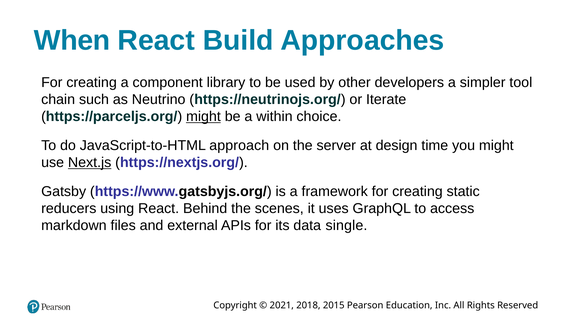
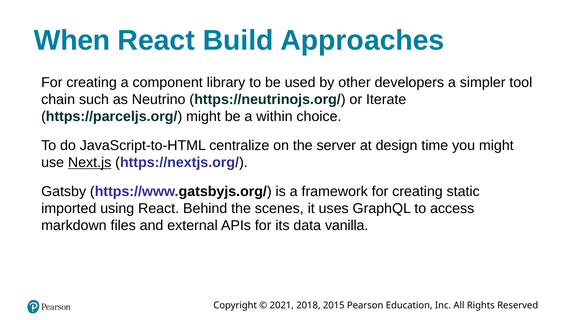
might underline: present -> none (203, 116)
approach: approach -> centralize (239, 145)
reducers: reducers -> imported (69, 208)
single: single -> vanilla (347, 225)
